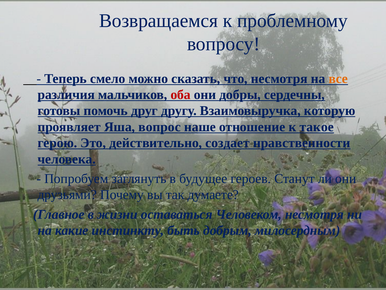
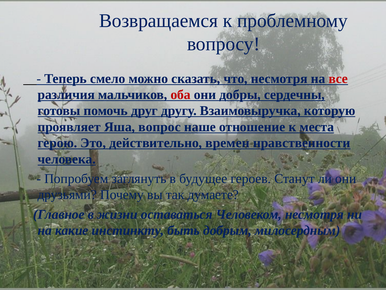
все colour: orange -> red (338, 78)
такое: такое -> места (317, 127)
создает: создает -> времен (228, 143)
